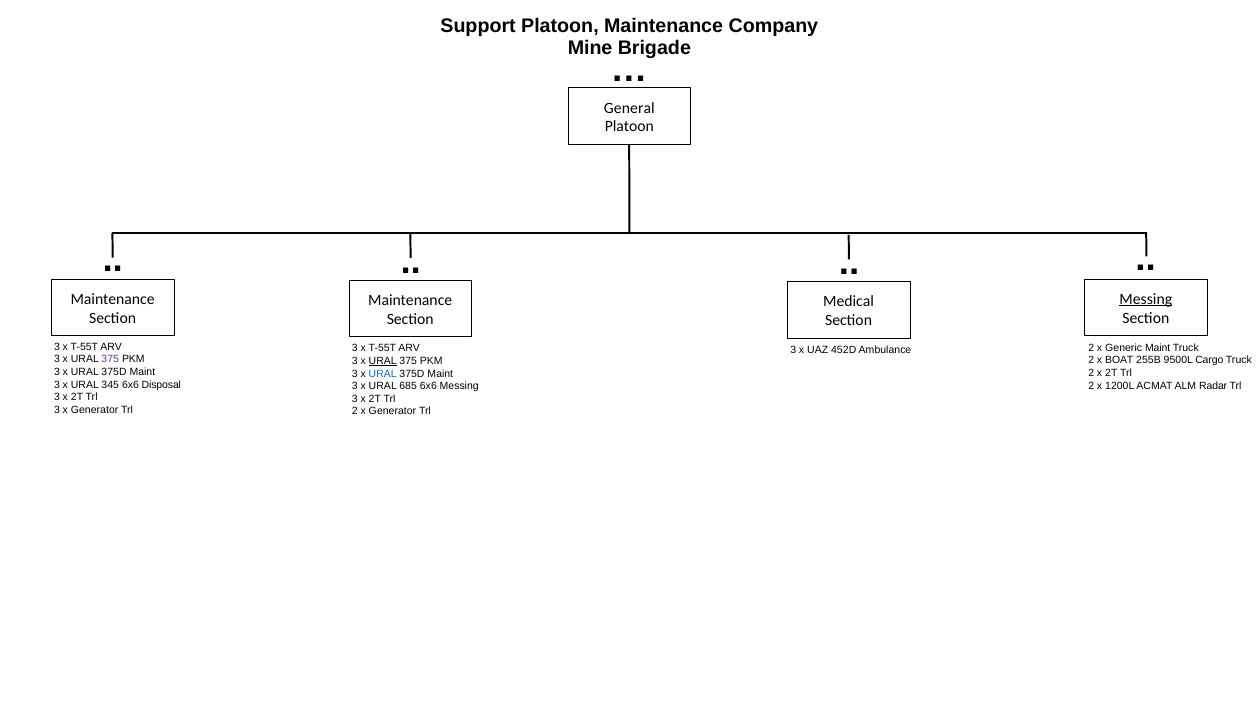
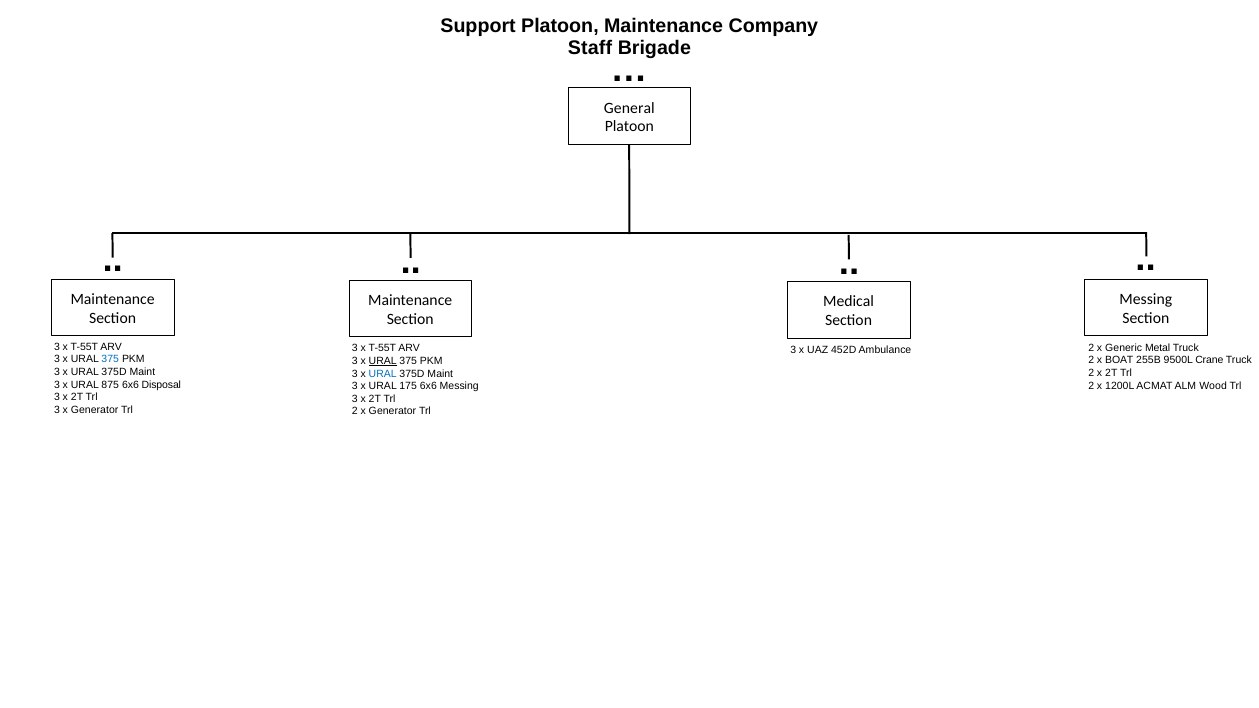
Mine: Mine -> Staff (590, 48)
Messing underline: present -> none (1146, 299)
Generic Maint: Maint -> Metal (1158, 348)
375 colour: purple -> blue (110, 360)
Cargo: Cargo -> Crane (1209, 361)
345: 345 -> 875 (110, 385)
Radar: Radar -> Wood (1213, 386)
685: 685 -> 175 (408, 386)
